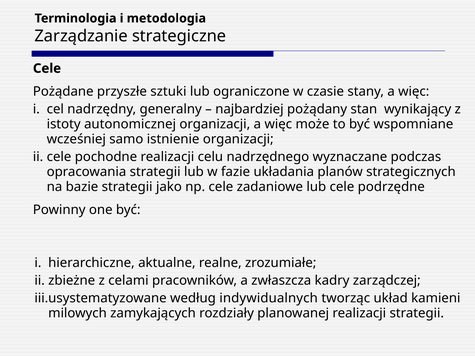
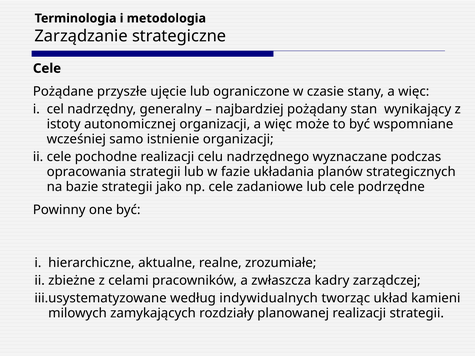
sztuki: sztuki -> ujęcie (168, 91)
